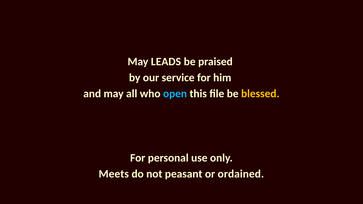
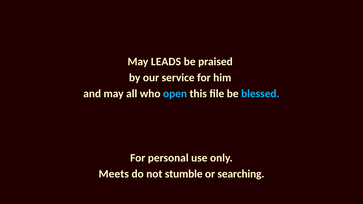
blessed colour: yellow -> light blue (260, 94)
peasant: peasant -> stumble (184, 174)
ordained: ordained -> searching (241, 174)
